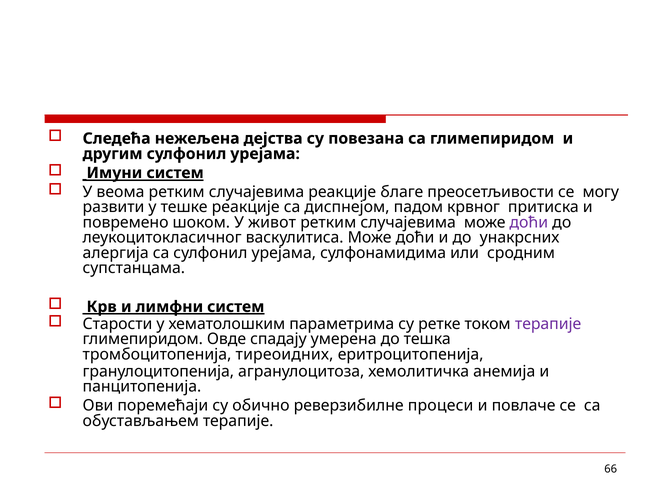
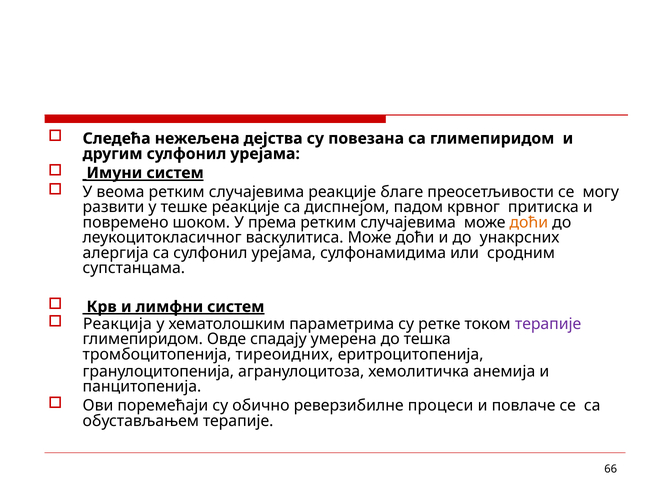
живот: живот -> према (272, 222)
доћи colour: purple -> orange (529, 222)
Старости: Старости -> Реакција (117, 324)
